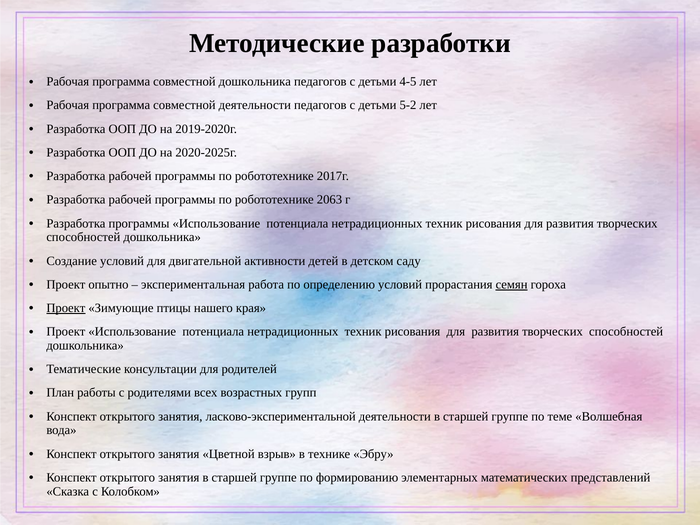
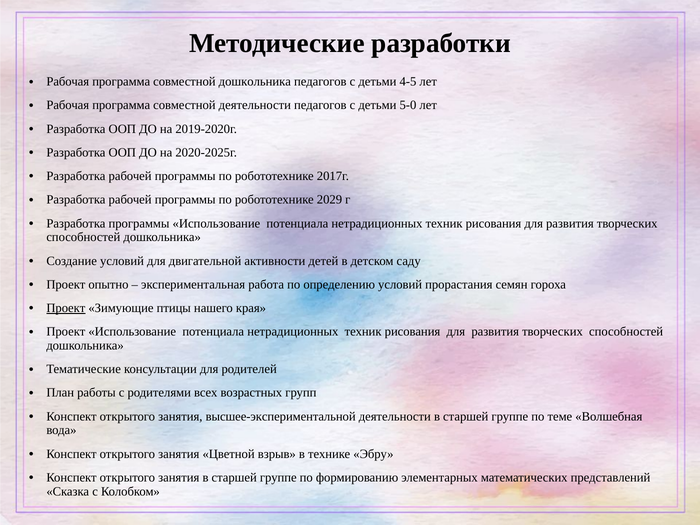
5-2: 5-2 -> 5-0 (408, 105)
2063: 2063 -> 2029 (329, 200)
семян underline: present -> none (512, 284)
ласково-экспериментальной: ласково-экспериментальной -> высшее-экспериментальной (281, 416)
